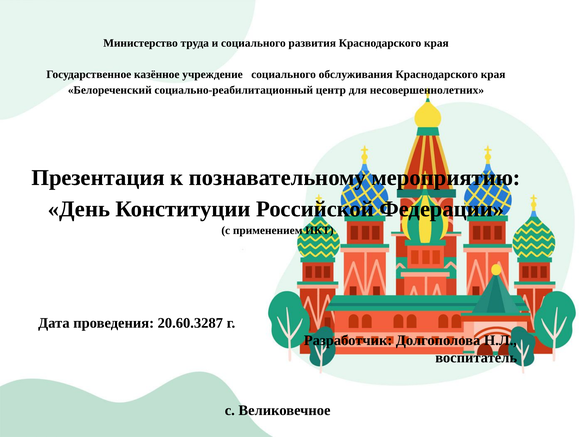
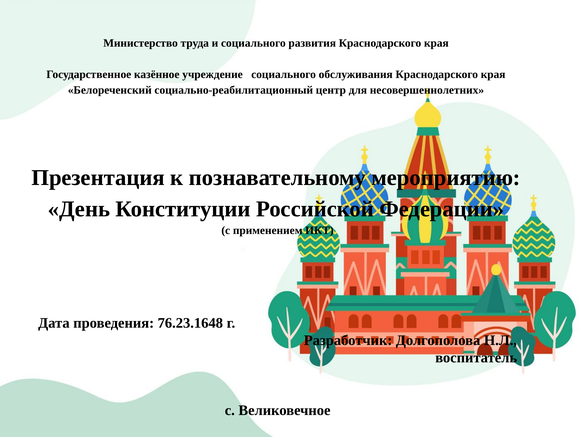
20.60.3287: 20.60.3287 -> 76.23.1648 (190, 322)
